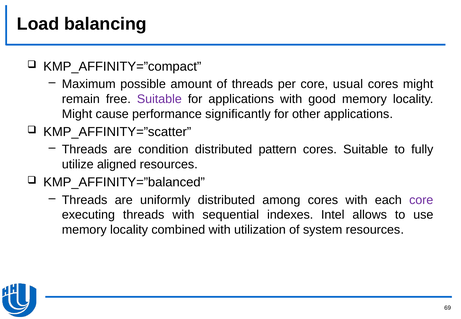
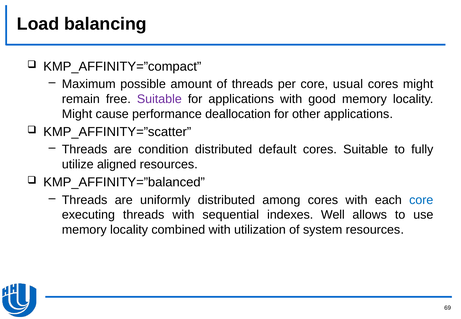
significantly: significantly -> deallocation (238, 114)
pattern: pattern -> default (278, 150)
core colour: purple -> blue (421, 200)
Intel: Intel -> Well (333, 215)
